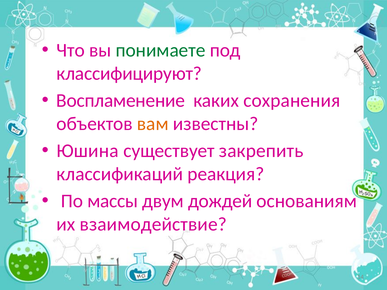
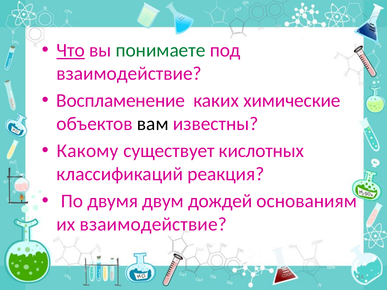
Что underline: none -> present (71, 50)
классифицируют: классифицируют -> взаимодействие (129, 74)
сохранения: сохранения -> химические (292, 101)
вам colour: orange -> black (153, 124)
Юшина: Юшина -> Какому (88, 151)
закрепить: закрепить -> кислотных (261, 151)
массы: массы -> двумя (113, 201)
